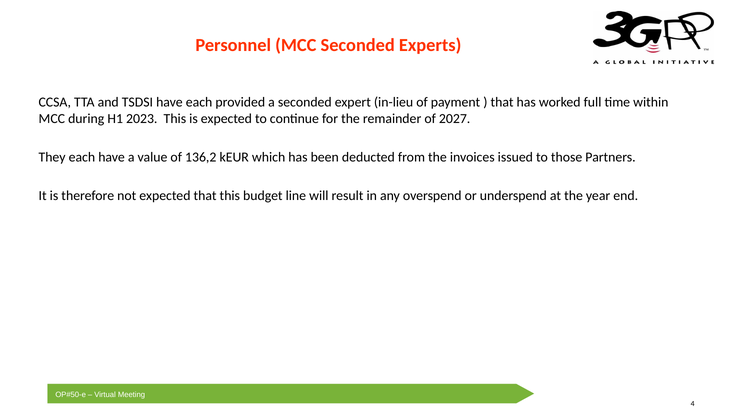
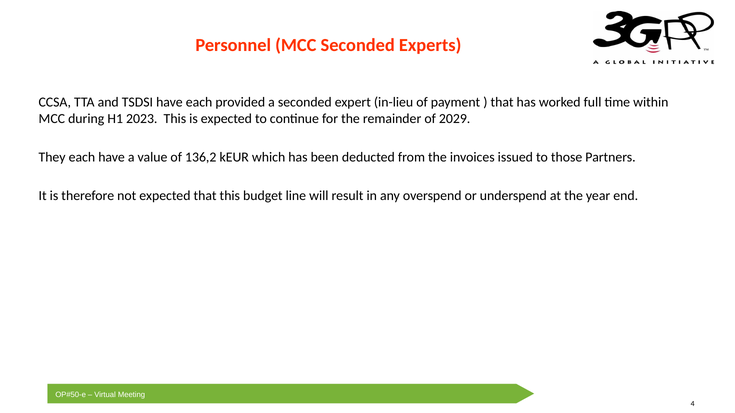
2027: 2027 -> 2029 (455, 119)
